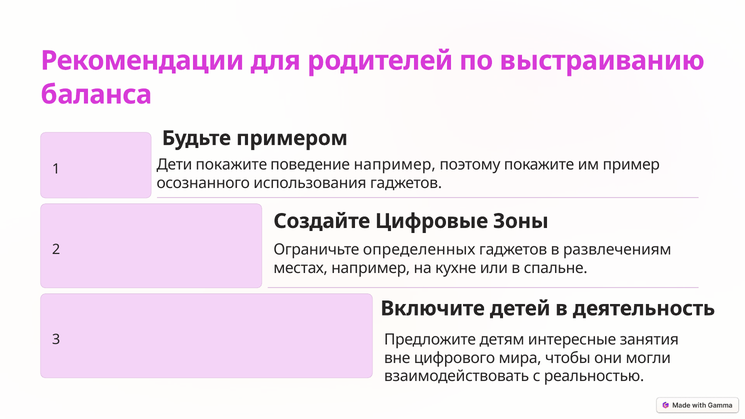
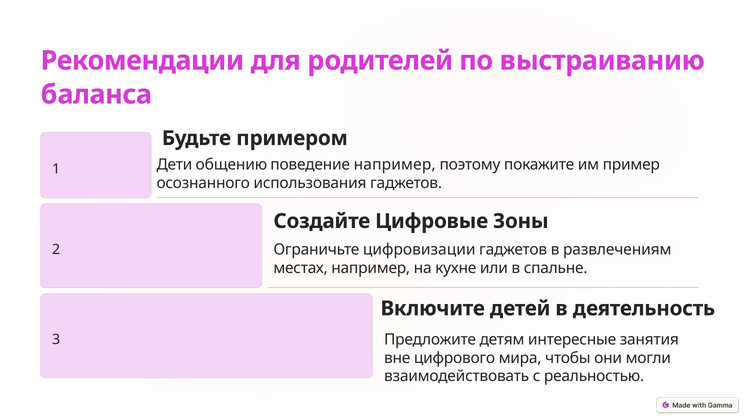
Дети покажите: покажите -> общению (231, 165)
определенных: определенных -> цифровизации (419, 250)
